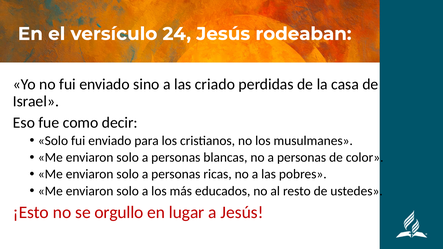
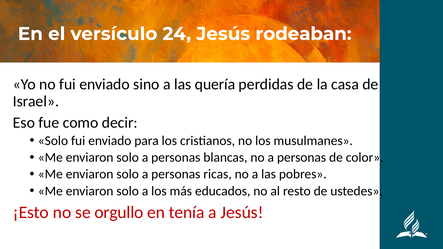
criado: criado -> quería (215, 84)
lugar: lugar -> tenía (187, 212)
